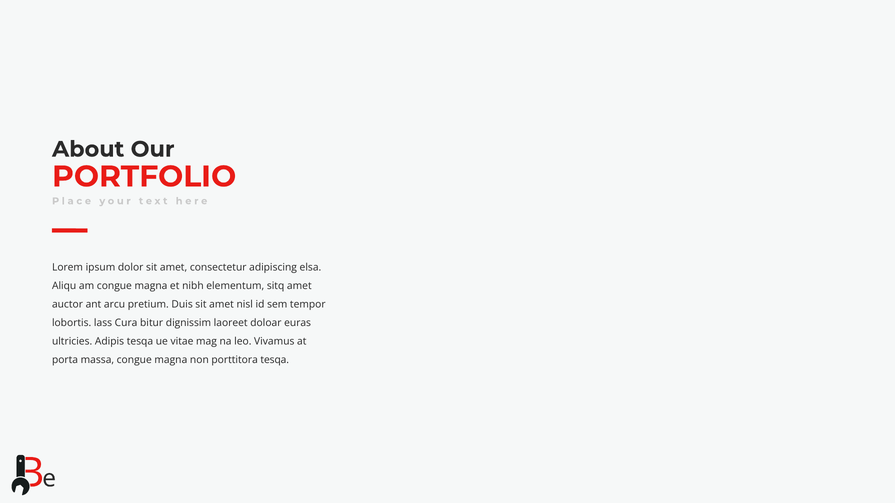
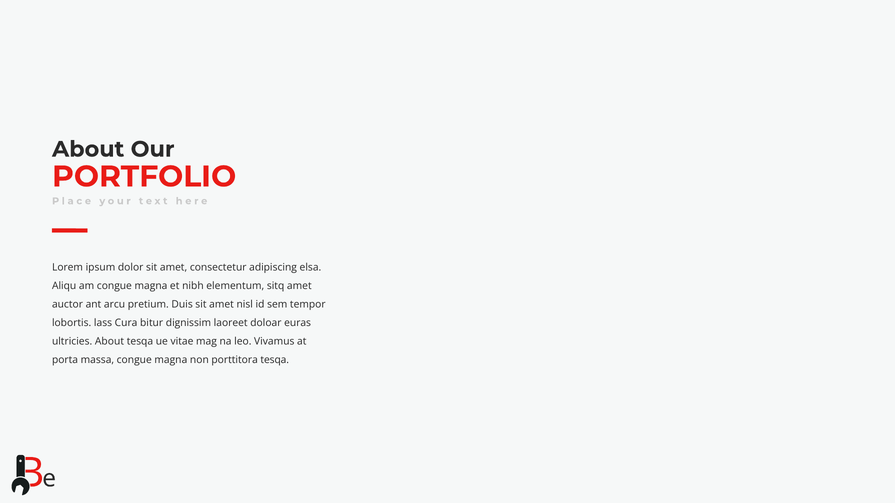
ultricies Adipis: Adipis -> About (109, 341)
